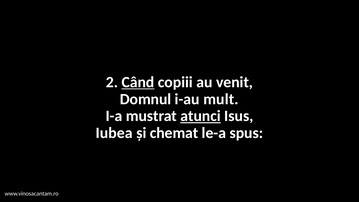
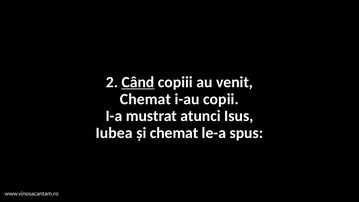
Domnul: Domnul -> Chemat (145, 99)
mult: mult -> copii (221, 99)
atunci underline: present -> none (201, 116)
